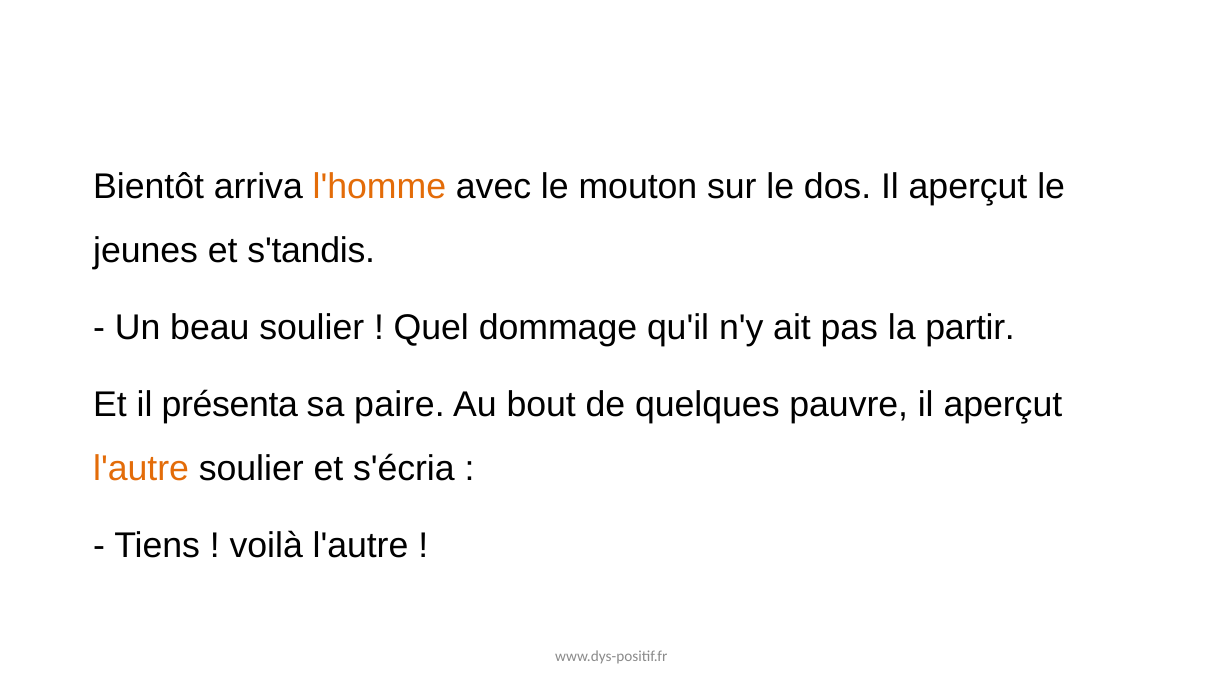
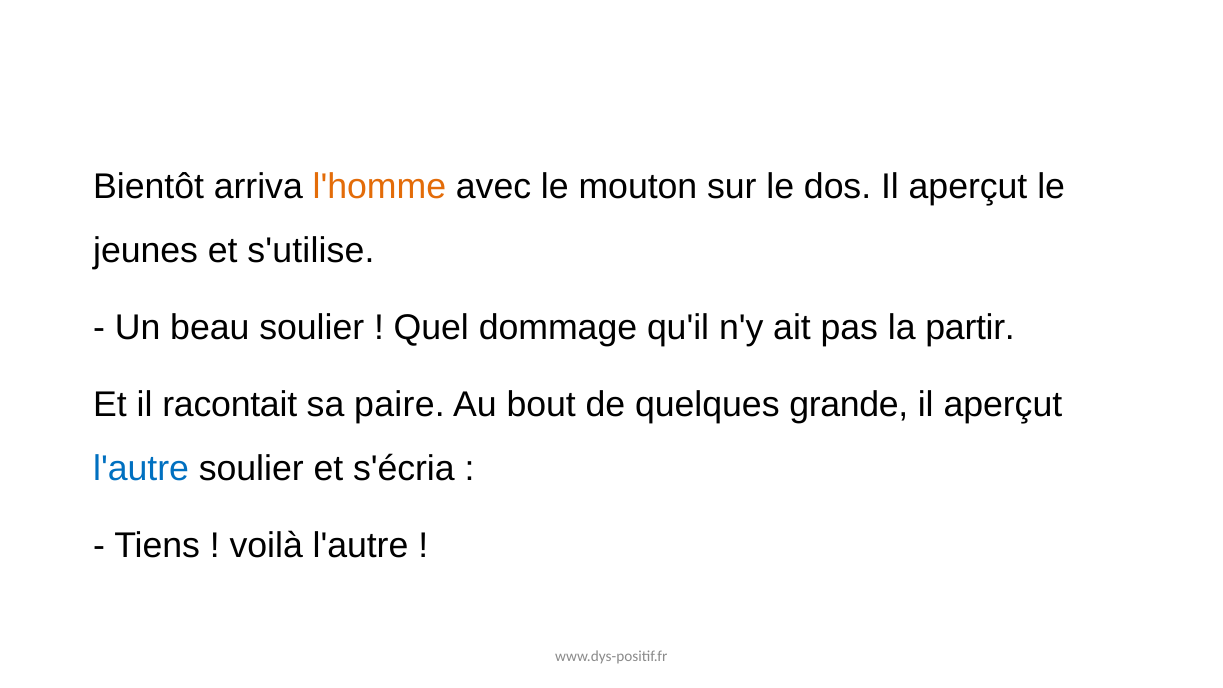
s'tandis: s'tandis -> s'utilise (311, 251)
présenta: présenta -> racontait (230, 404)
pauvre: pauvre -> grande (849, 404)
l'autre colour: orange -> blue (141, 469)
